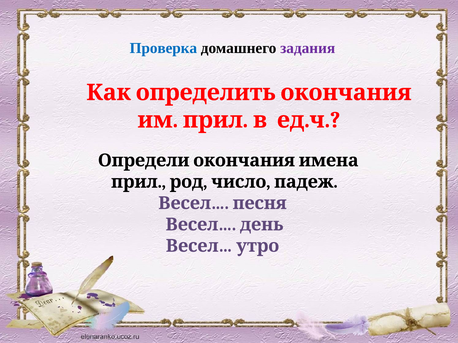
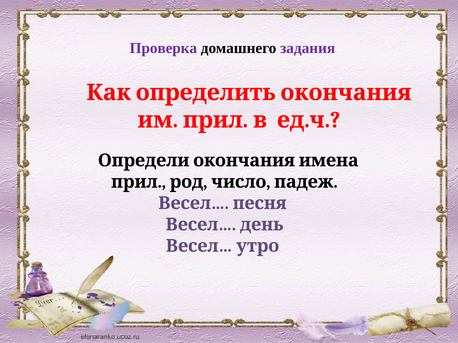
Проверка colour: blue -> purple (163, 48)
